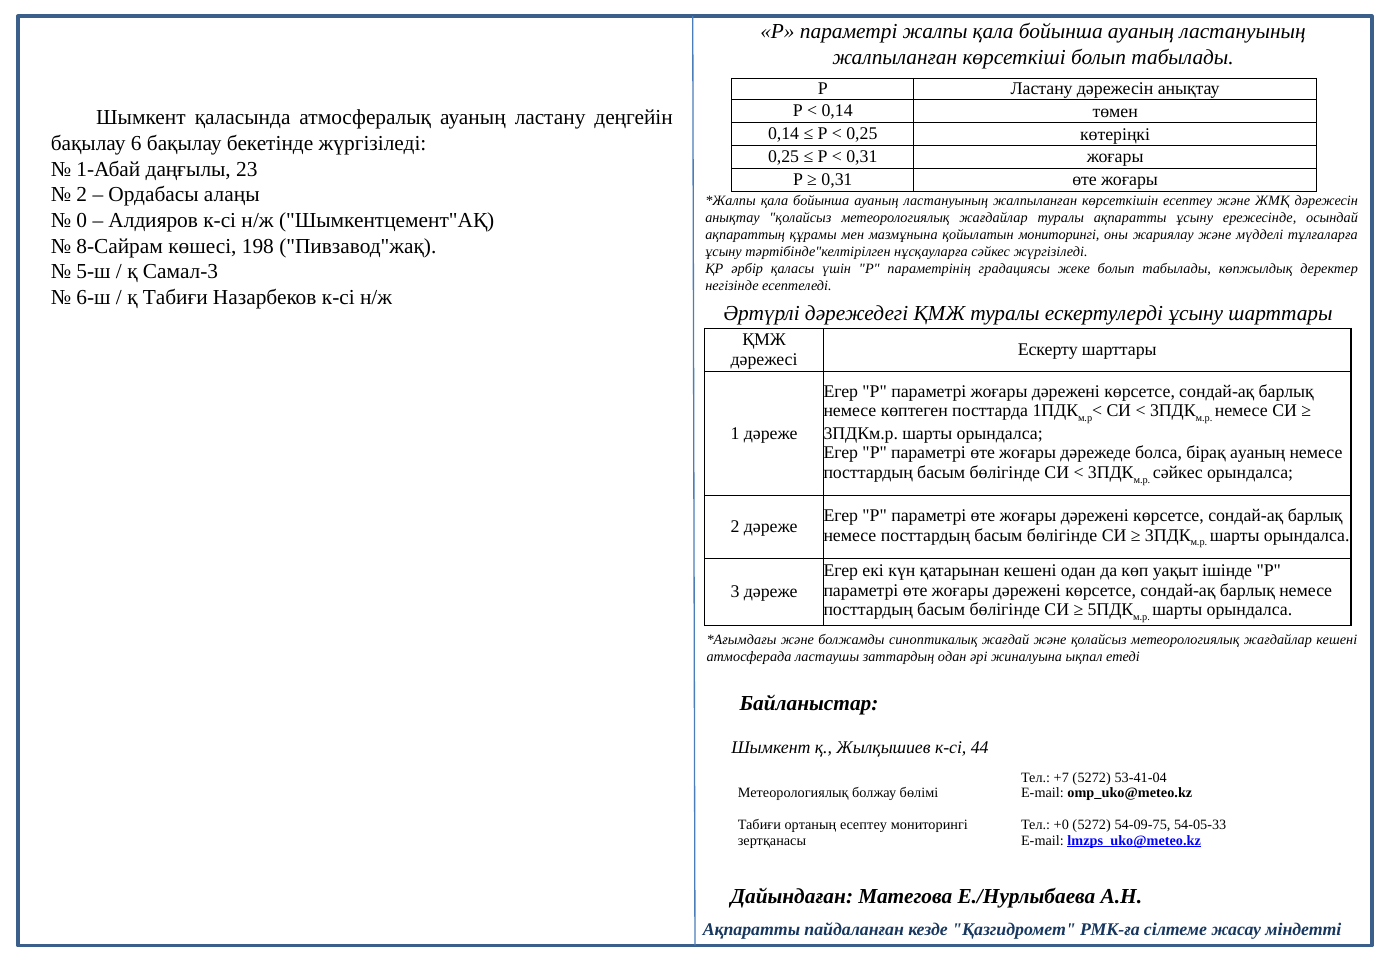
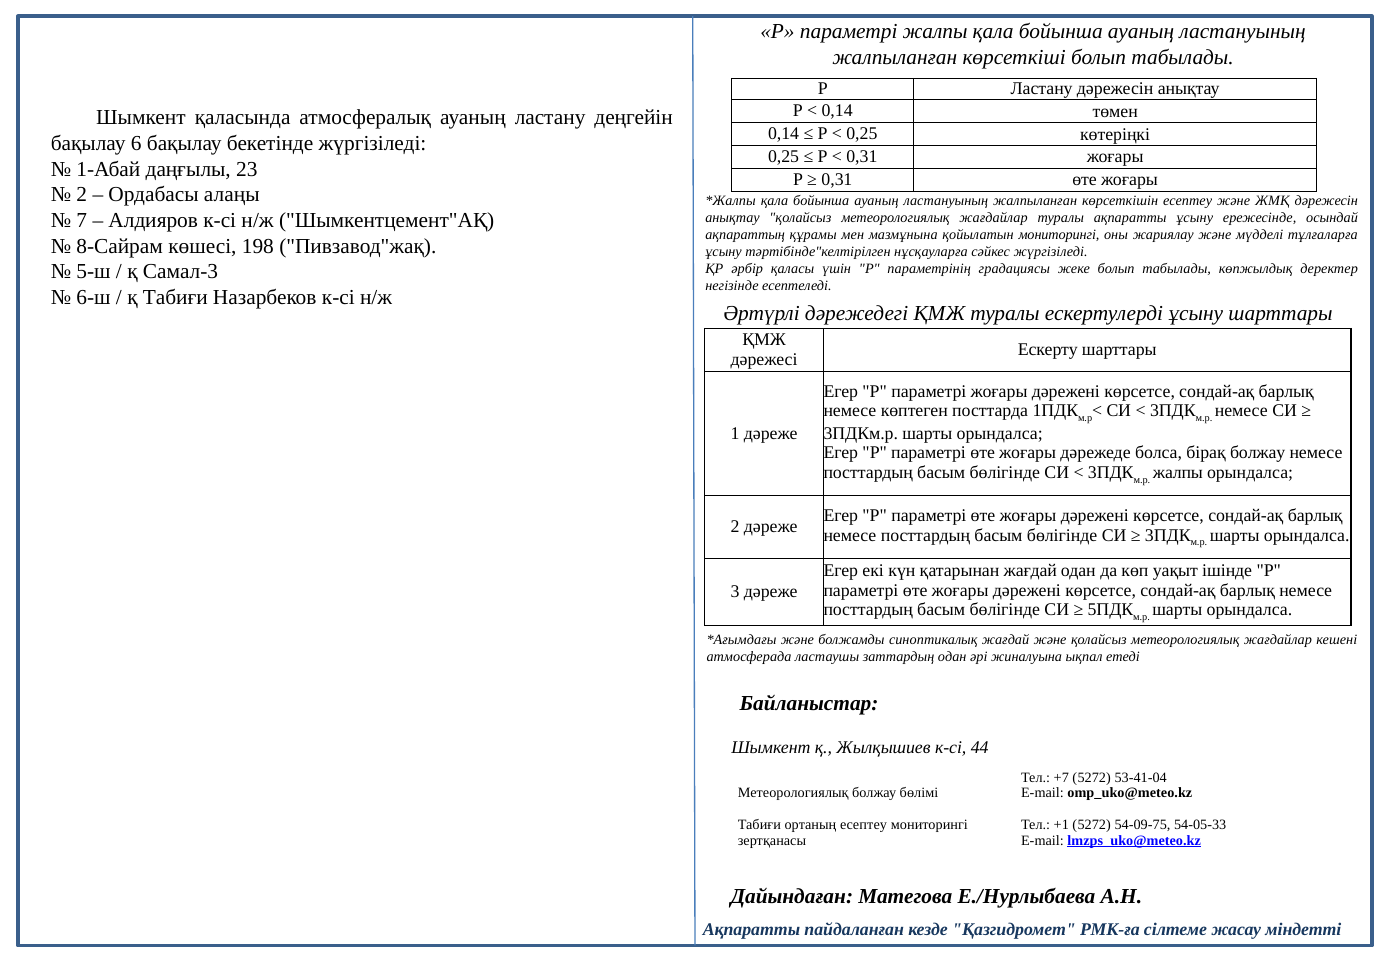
0: 0 -> 7 (82, 220)
бірақ ауаның: ауаның -> болжау (1258, 453)
сәйкес: сәйкес -> жалпы (1178, 473)
қатарынан кешені: кешені -> жағдай (1030, 571)
+0: +0 -> +1 (1061, 825)
